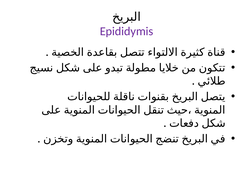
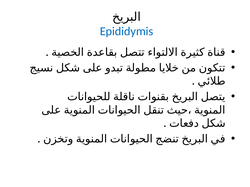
Epididymis colour: purple -> blue (127, 31)
